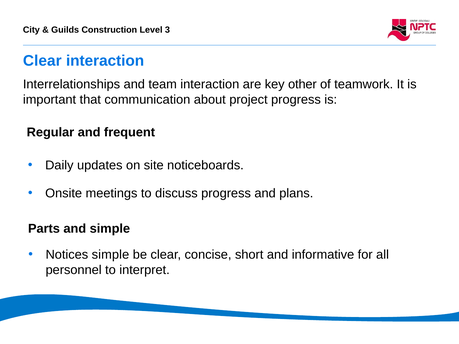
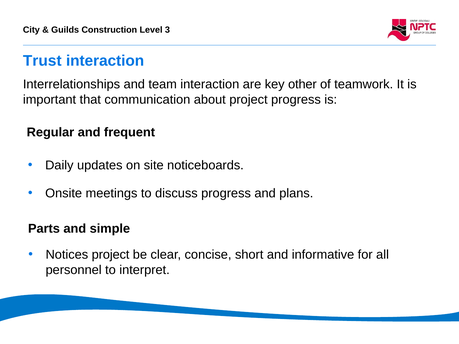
Clear: Clear -> Trust (42, 61)
Notices simple: simple -> project (111, 255)
